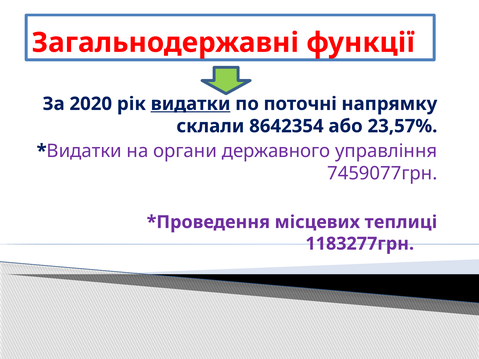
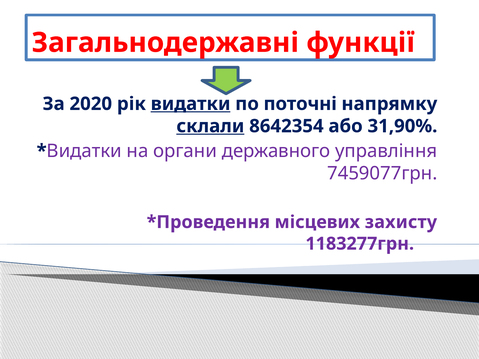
склали underline: none -> present (210, 126)
23,57%: 23,57% -> 31,90% (402, 126)
теплиці: теплиці -> захисту (401, 222)
